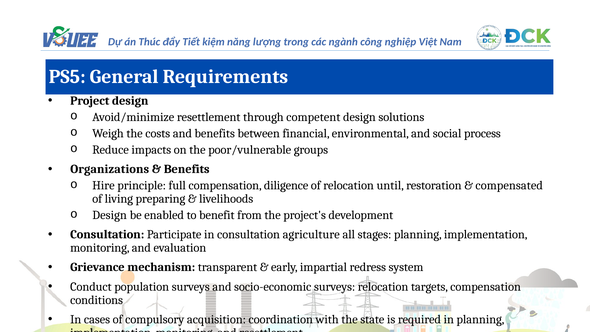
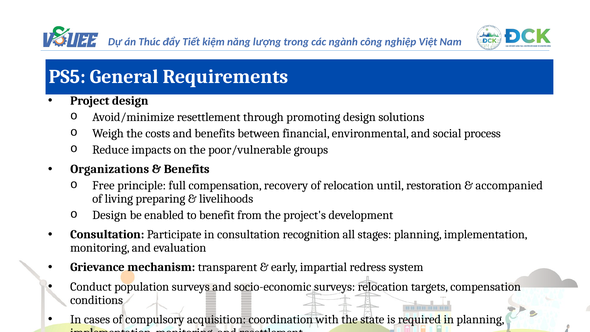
competent: competent -> promoting (313, 117)
Hire: Hire -> Free (103, 185)
diligence: diligence -> recovery (286, 185)
compensated: compensated -> accompanied (509, 185)
agriculture: agriculture -> recognition (311, 234)
